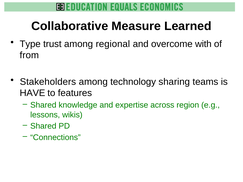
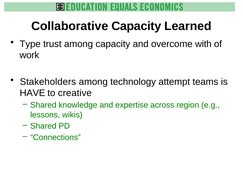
Collaborative Measure: Measure -> Capacity (136, 26)
among regional: regional -> capacity (113, 44)
from: from -> work (29, 55)
sharing: sharing -> attempt (174, 82)
features: features -> creative (75, 93)
